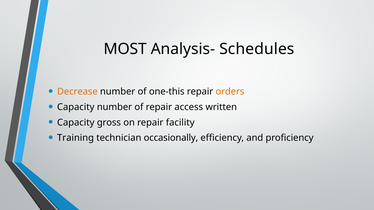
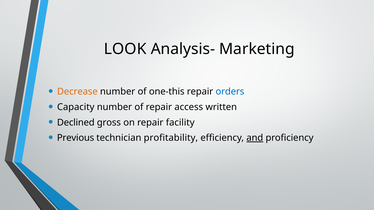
MOST: MOST -> LOOK (125, 49)
Schedules: Schedules -> Marketing (257, 49)
orders colour: orange -> blue (230, 92)
Capacity: Capacity -> Declined (76, 123)
Training: Training -> Previous (76, 138)
occasionally: occasionally -> profitability (171, 138)
and underline: none -> present (255, 138)
